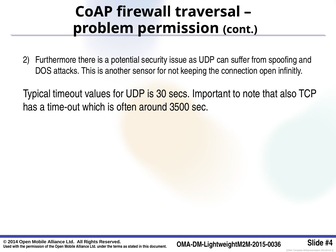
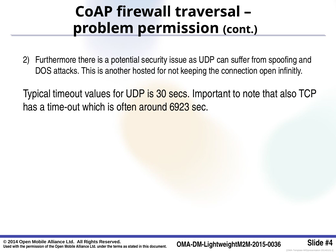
sensor: sensor -> hosted (144, 71)
3500: 3500 -> 6923 (179, 107)
